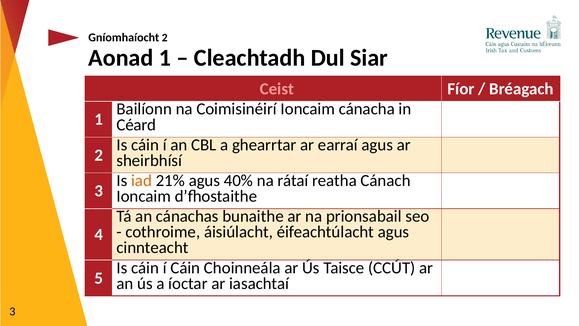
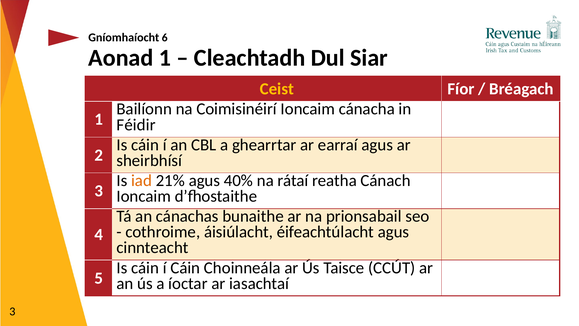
Gníomhaíocht 2: 2 -> 6 (165, 38)
Ceist colour: pink -> yellow (277, 89)
Céard: Céard -> Féidir (136, 125)
